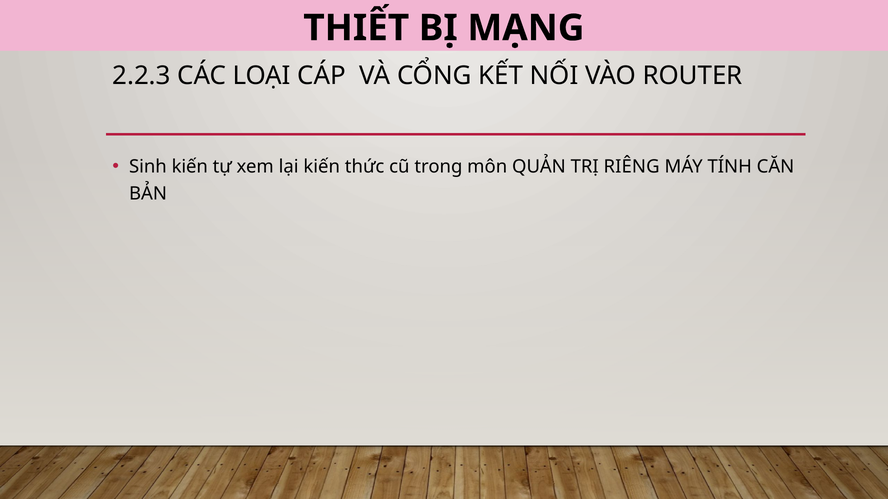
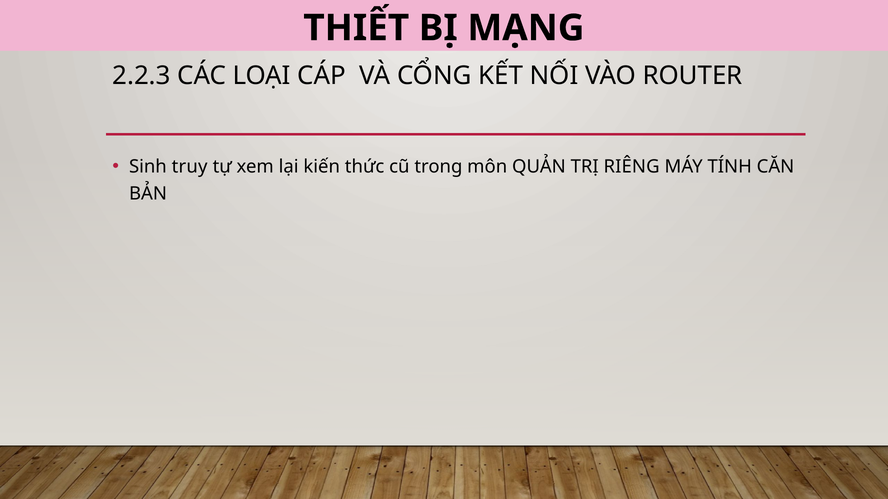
Sinh kiến: kiến -> truy (190, 167)
